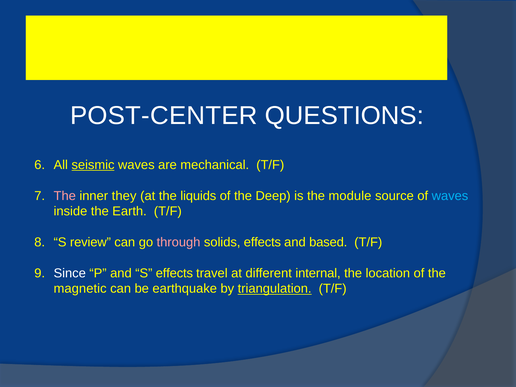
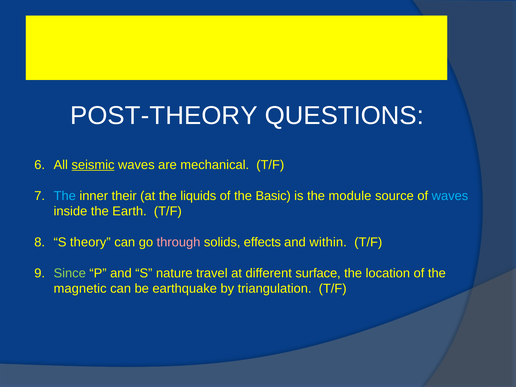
POST-CENTER: POST-CENTER -> POST-THEORY (164, 116)
The colour: pink -> light blue (65, 196)
they: they -> their (124, 196)
Deep: Deep -> Basic (273, 196)
review: review -> theory (90, 242)
based: based -> within (328, 242)
Since colour: white -> light green (70, 273)
S effects: effects -> nature (174, 273)
internal: internal -> surface (318, 273)
triangulation underline: present -> none (275, 289)
